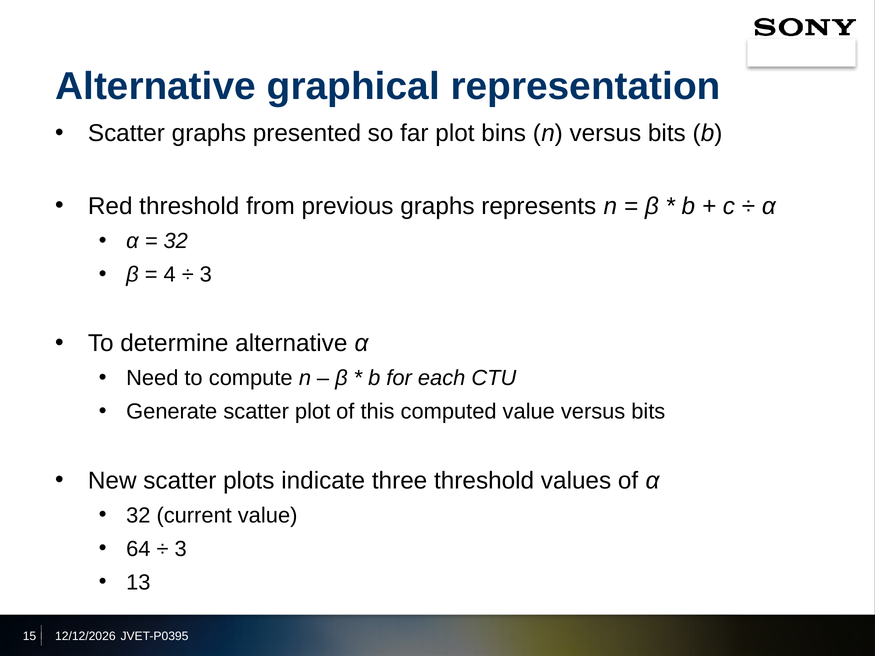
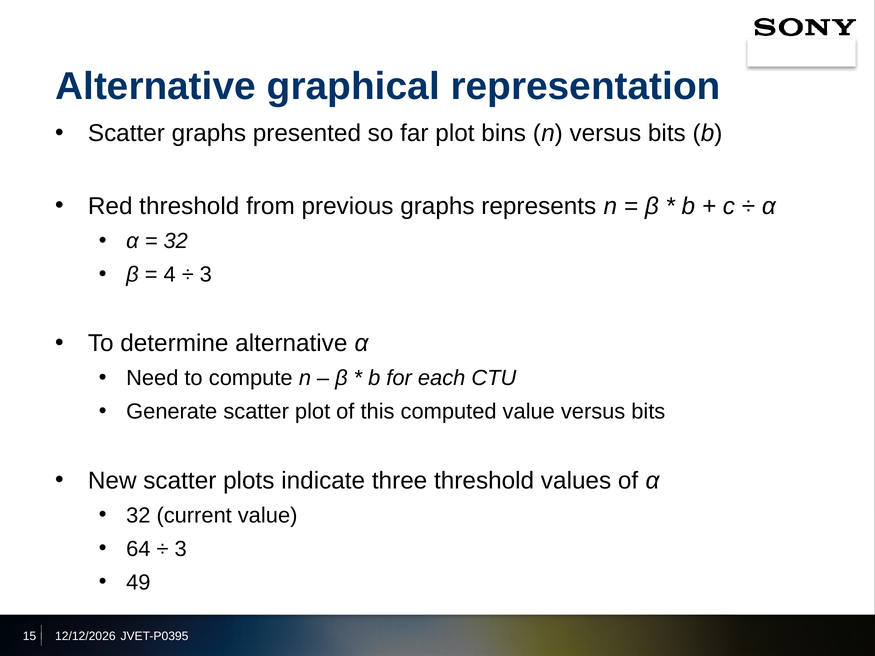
13: 13 -> 49 (138, 583)
